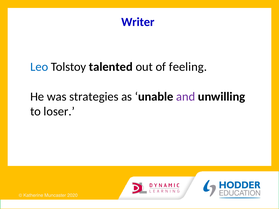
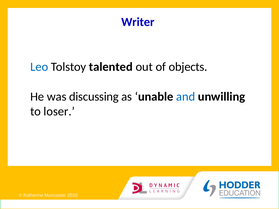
feeling: feeling -> objects (188, 67)
strategies: strategies -> discussing (94, 97)
and colour: purple -> blue (186, 97)
